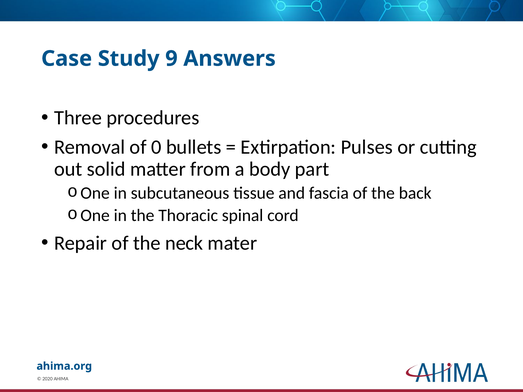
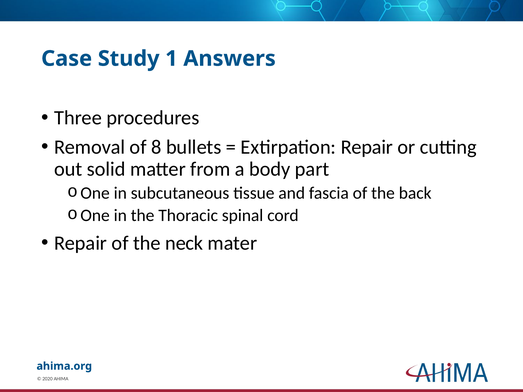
9: 9 -> 1 (171, 59)
0: 0 -> 8 (156, 147)
Extirpation Pulses: Pulses -> Repair (367, 147)
